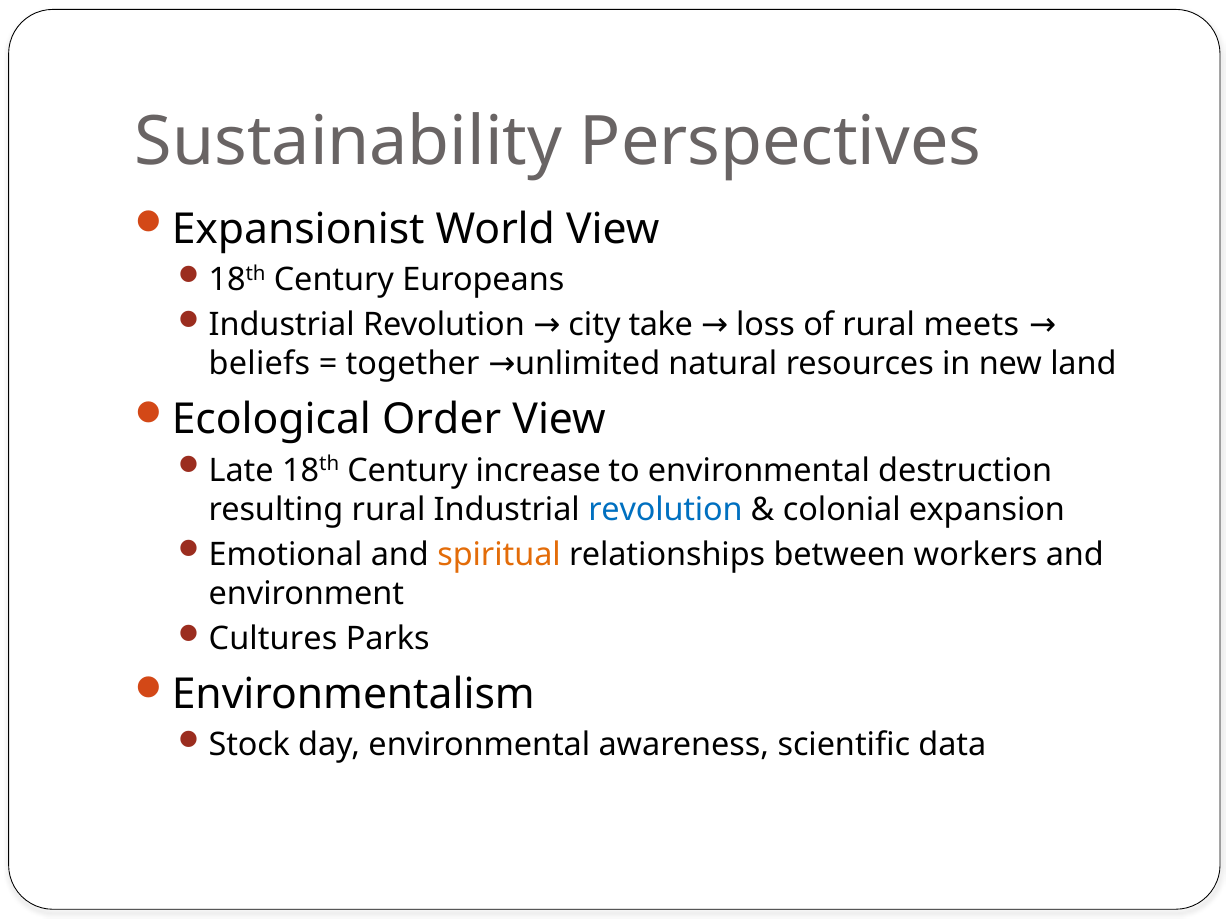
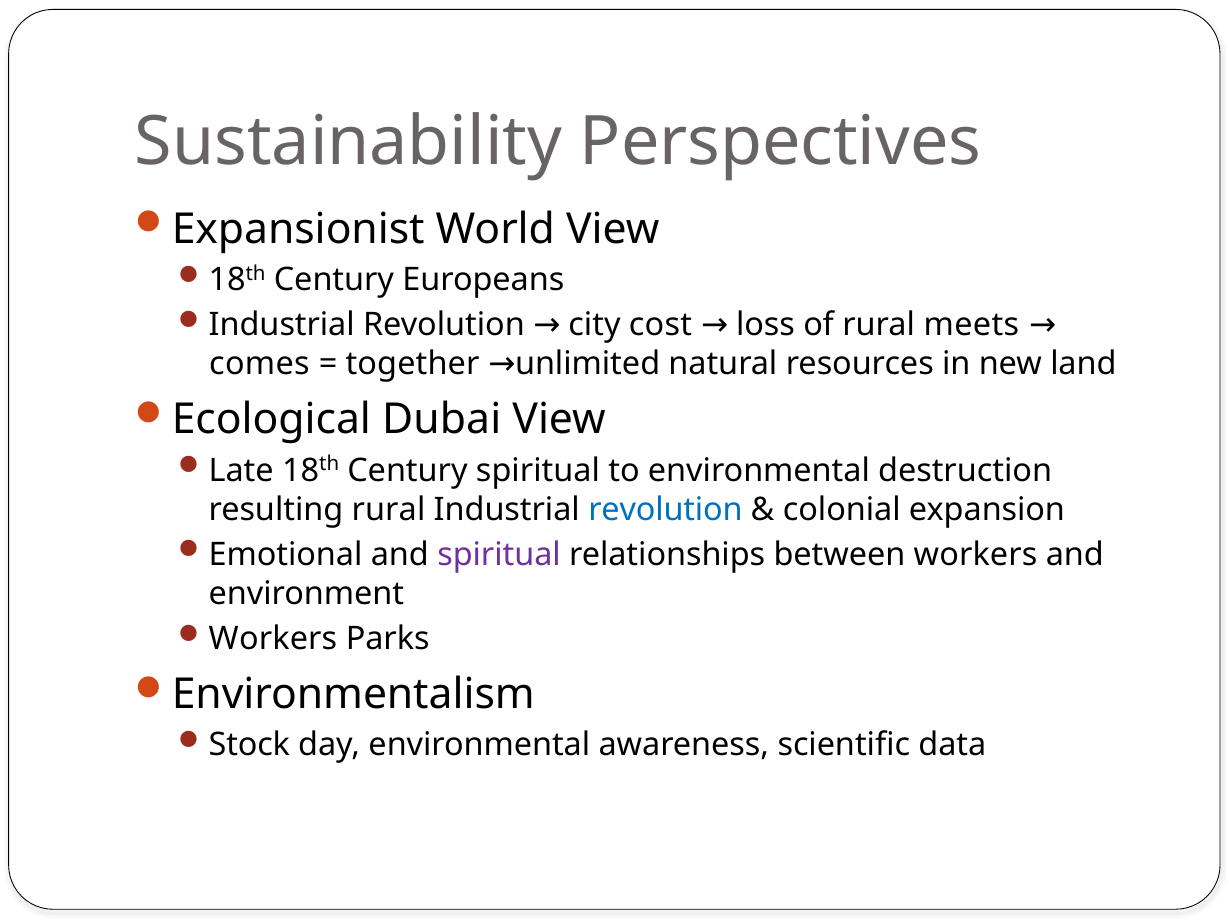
take: take -> cost (660, 325)
beliefs: beliefs -> comes (259, 364)
Order: Order -> Dubai (442, 420)
Century increase: increase -> spiritual (538, 470)
spiritual colour: orange -> purple (499, 555)
Cultures: Cultures -> Workers (273, 639)
